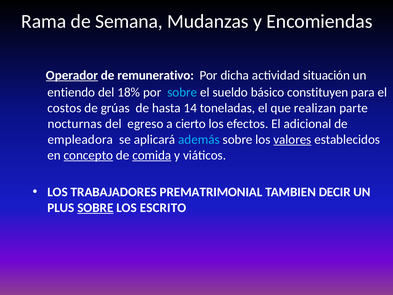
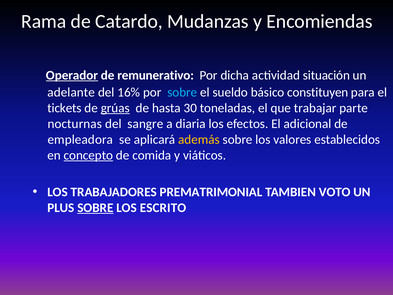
Semana: Semana -> Catardo (129, 21)
entiendo: entiendo -> adelante (71, 92)
18%: 18% -> 16% (129, 92)
costos: costos -> tickets (64, 108)
grúas underline: none -> present (115, 108)
14: 14 -> 30 (190, 108)
realizan: realizan -> trabajar (315, 108)
egreso: egreso -> sangre (145, 124)
cierto: cierto -> diaria (191, 124)
además colour: light blue -> yellow (199, 139)
valores underline: present -> none (292, 139)
comida underline: present -> none (152, 155)
DECIR: DECIR -> VOTO (335, 192)
